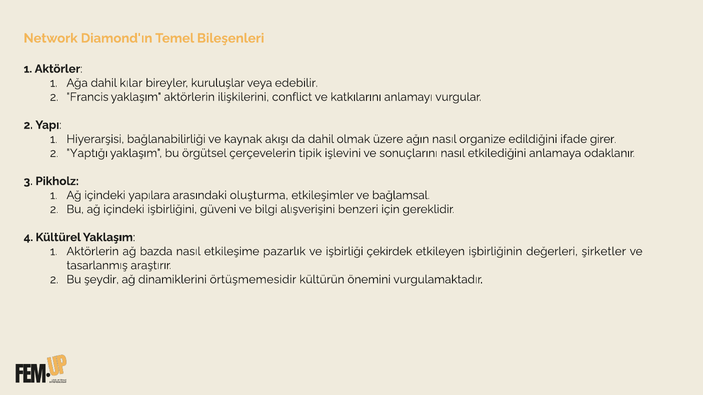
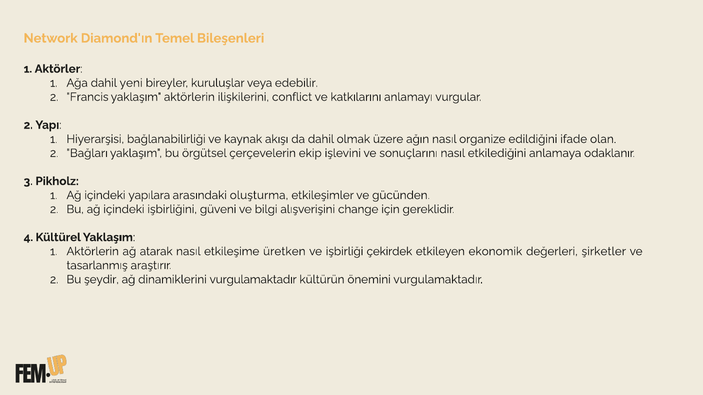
kılar: kılar -> yeni (131, 83)
girer: girer -> olan (603, 139)
Yaptığı: Yaptığı -> Bağları (87, 153)
tipik: tipik -> ekip (310, 153)
bağlamsal: bağlamsal -> gücünden (401, 195)
benzeri: benzeri -> change (358, 209)
bazda: bazda -> atarak (156, 252)
pazarlık: pazarlık -> üretken (284, 252)
işbirliğinin: işbirliğinin -> ekonomik (495, 252)
dinamiklerini örtüşmemesidir: örtüşmemesidir -> vurgulamaktadır (253, 280)
